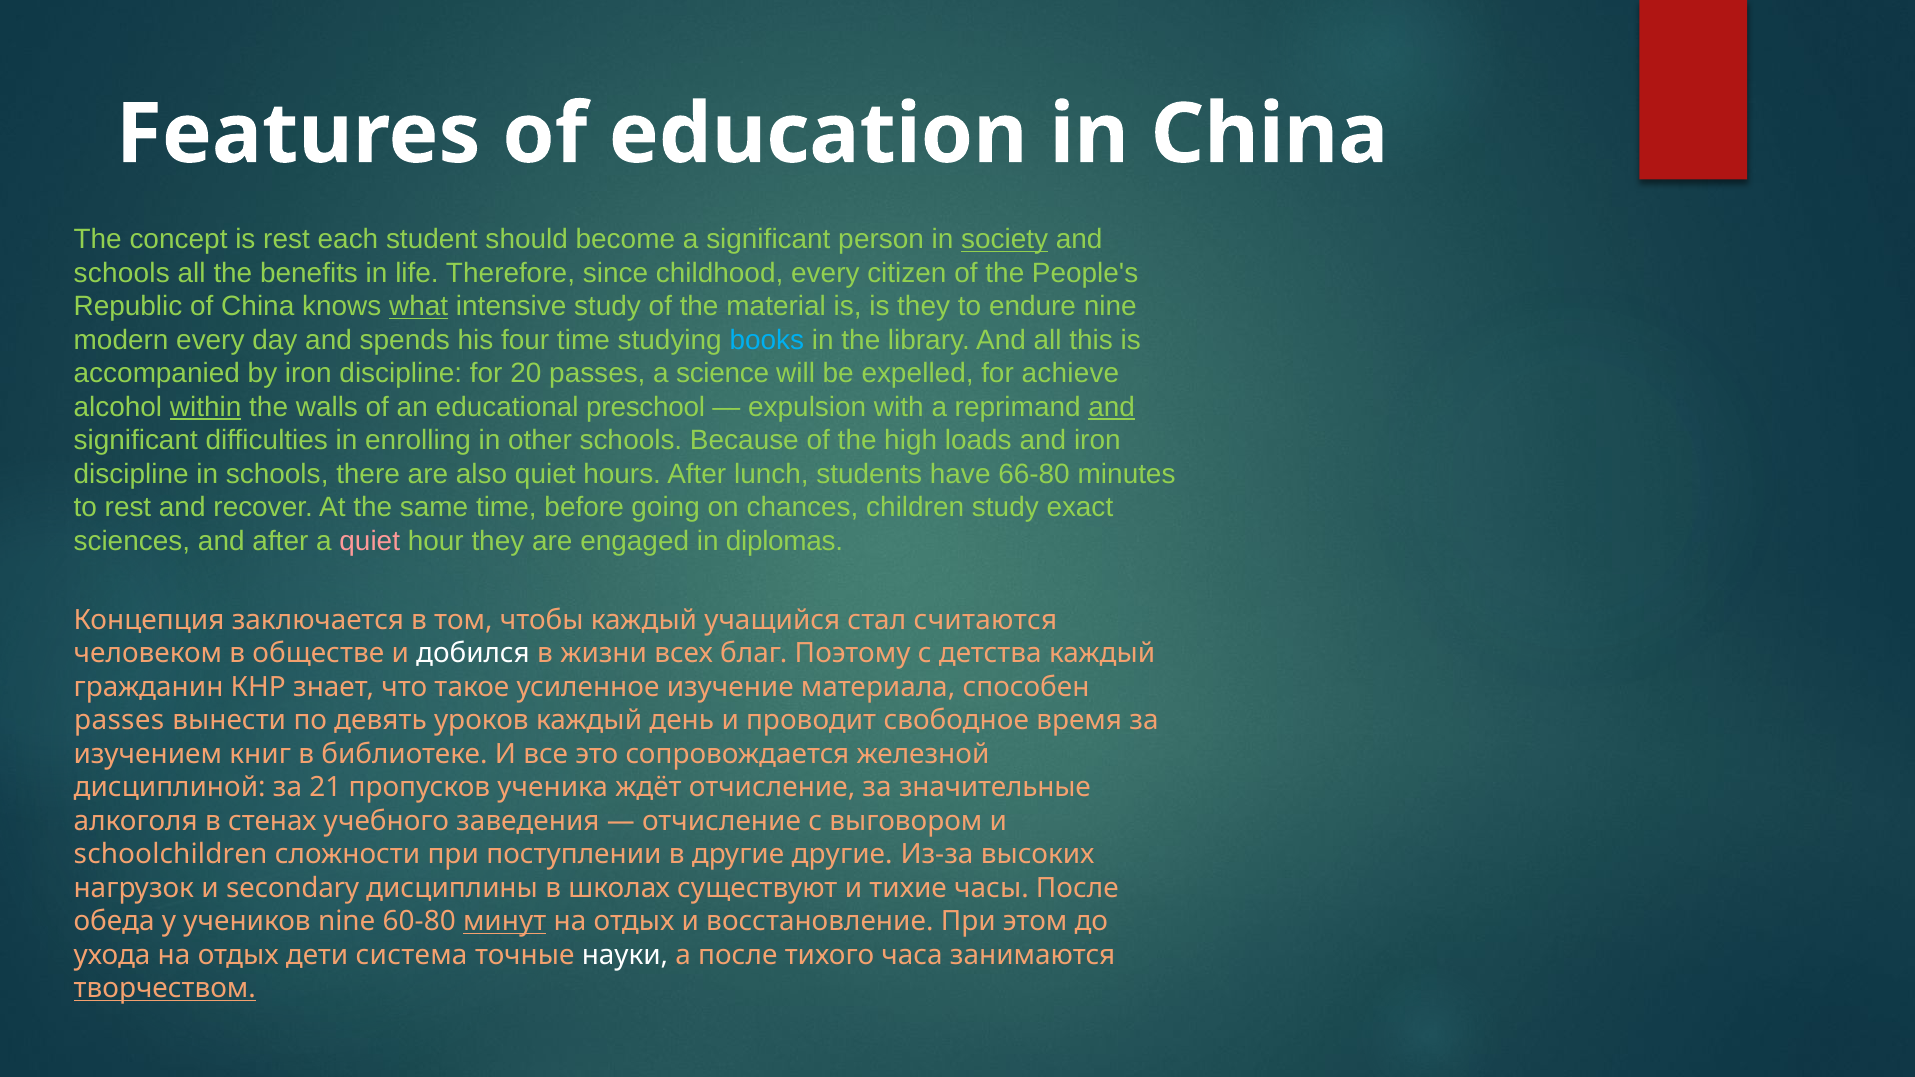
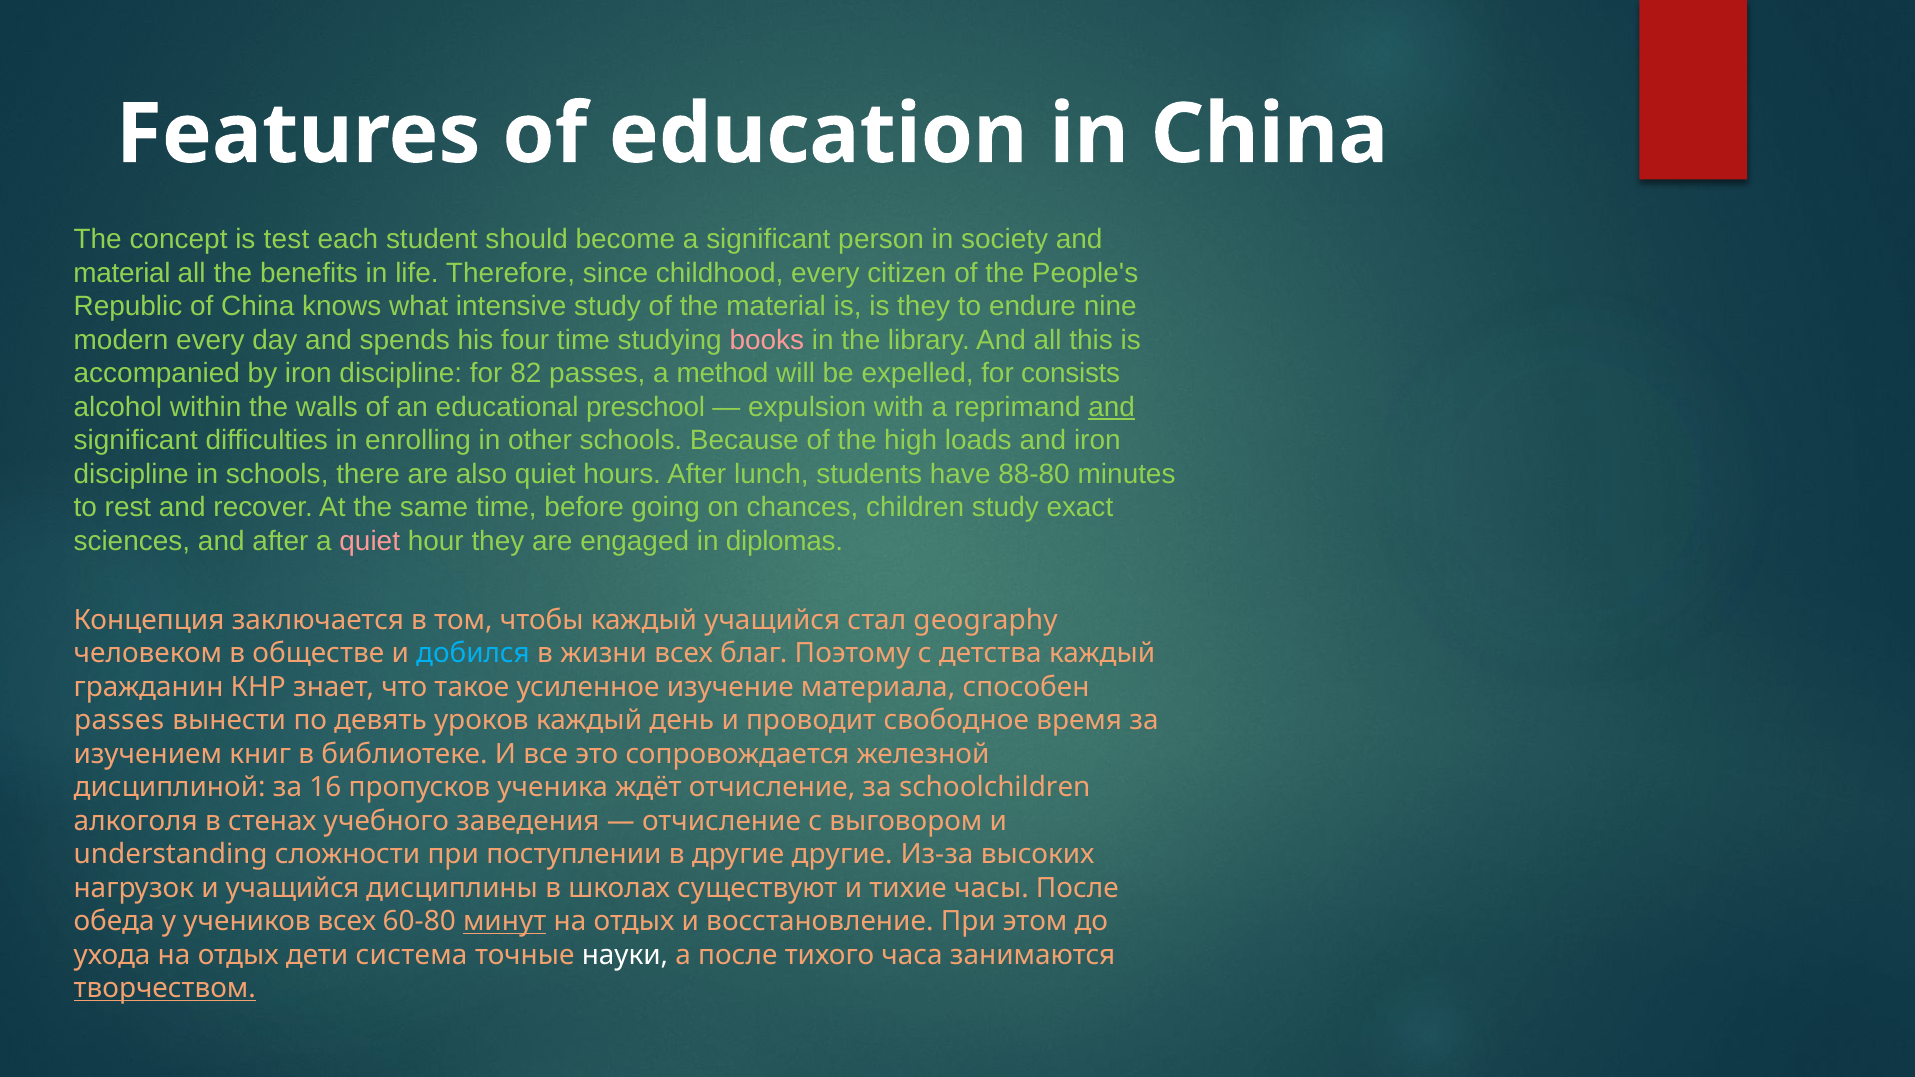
is rest: rest -> test (286, 239)
society underline: present -> none (1005, 239)
schools: schools -> material (122, 273)
what underline: present -> none (419, 306)
books colour: light blue -> pink (767, 340)
20: 20 -> 82 (526, 374)
science: science -> method (723, 374)
achieve: achieve -> consists (1071, 374)
within underline: present -> none (206, 407)
66-80: 66-80 -> 88-80 (1034, 474)
считаются: считаются -> geography (986, 620)
добился colour: white -> light blue (473, 653)
21: 21 -> 16 (325, 788)
значительные: значительные -> schoolchildren (995, 788)
schoolchildren: schoolchildren -> understanding (171, 855)
и secondary: secondary -> учащийся (293, 888)
учеников nine: nine -> всех (347, 922)
